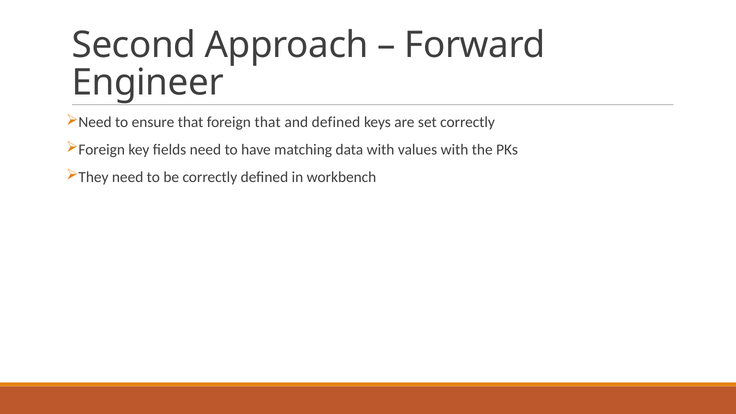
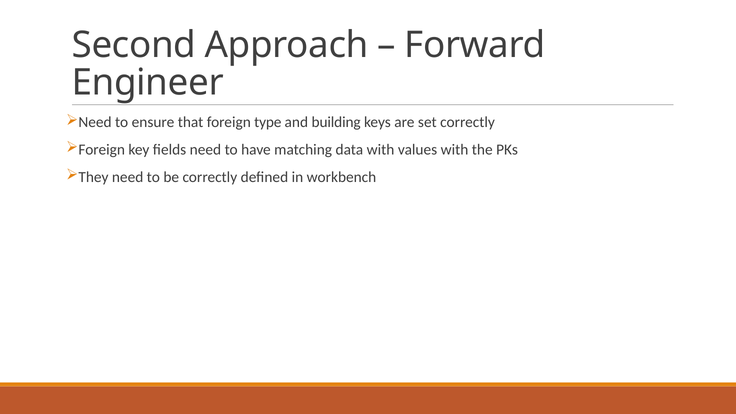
foreign that: that -> type (268, 122)
and defined: defined -> building (336, 122)
